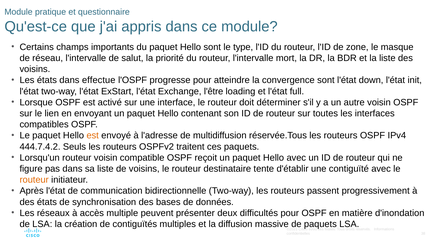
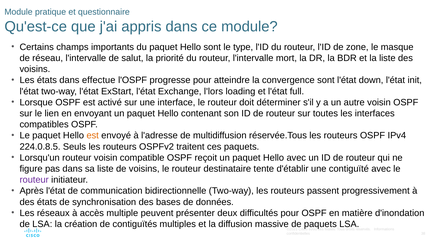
l'être: l'être -> l'lors (214, 91)
444.7.4.2: 444.7.4.2 -> 224.0.8.5 (40, 146)
routeur colour: orange -> purple (34, 180)
